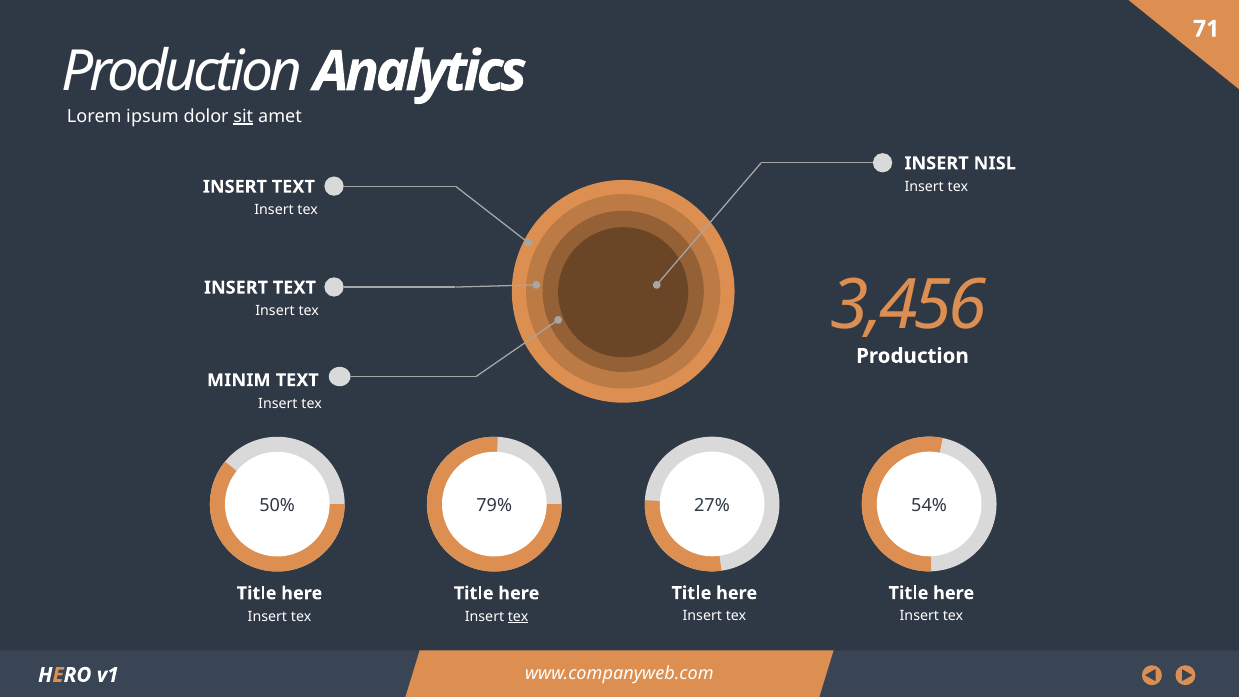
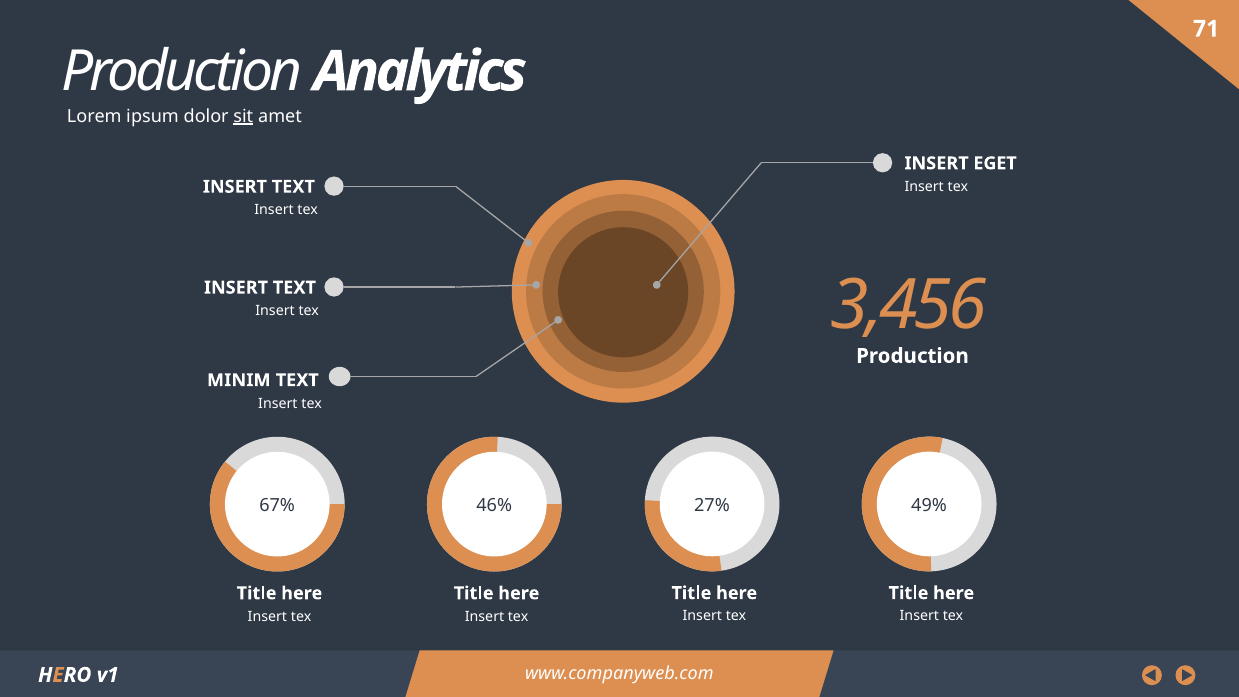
NISL: NISL -> EGET (995, 163)
54%: 54% -> 49% (929, 505)
50%: 50% -> 67% (277, 505)
79%: 79% -> 46% (494, 505)
tex underline: present -> none (518, 616)
